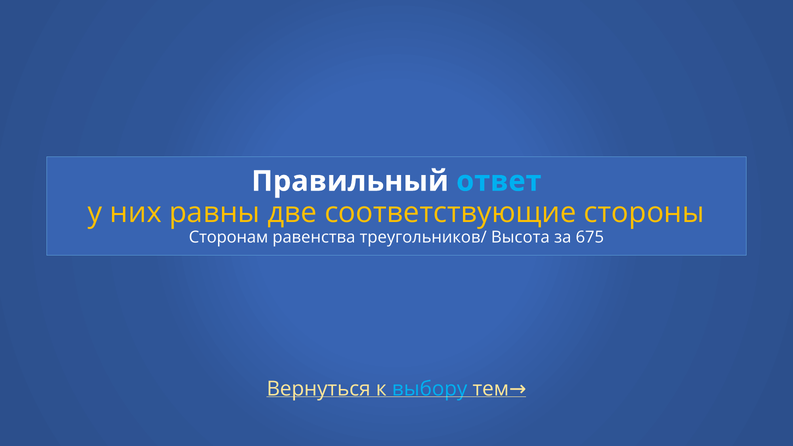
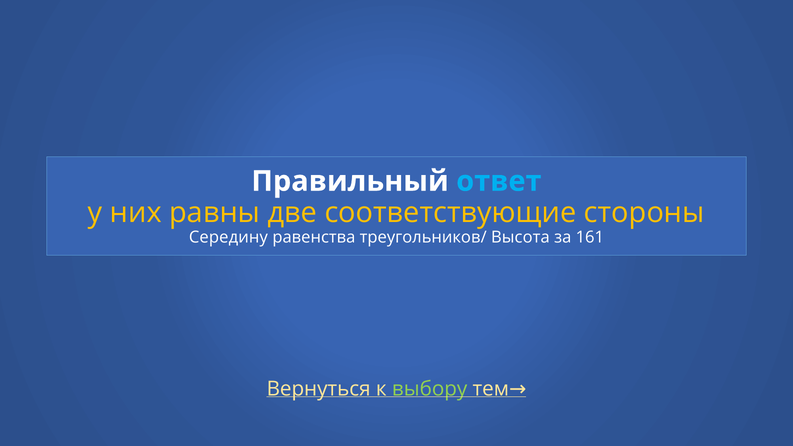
Сторонам: Сторонам -> Середину (228, 237)
675: 675 -> 161 (590, 237)
выбору colour: light blue -> light green (430, 389)
